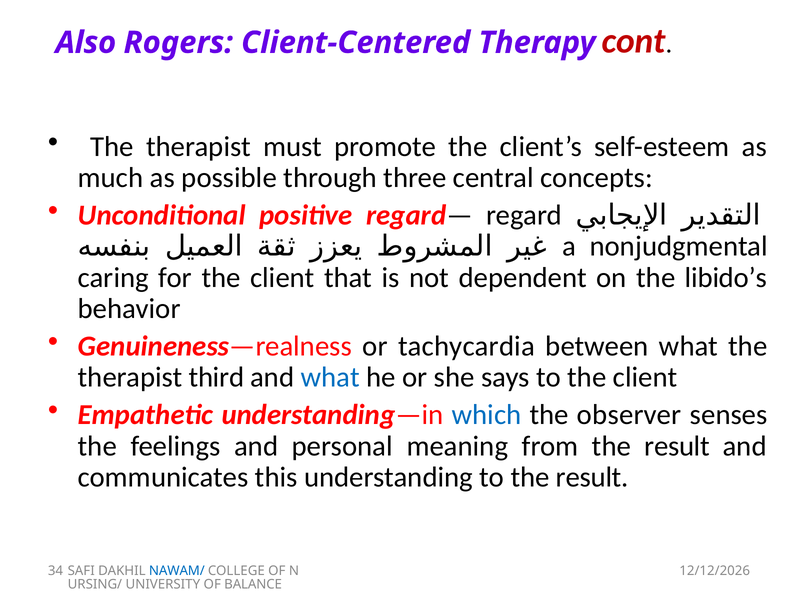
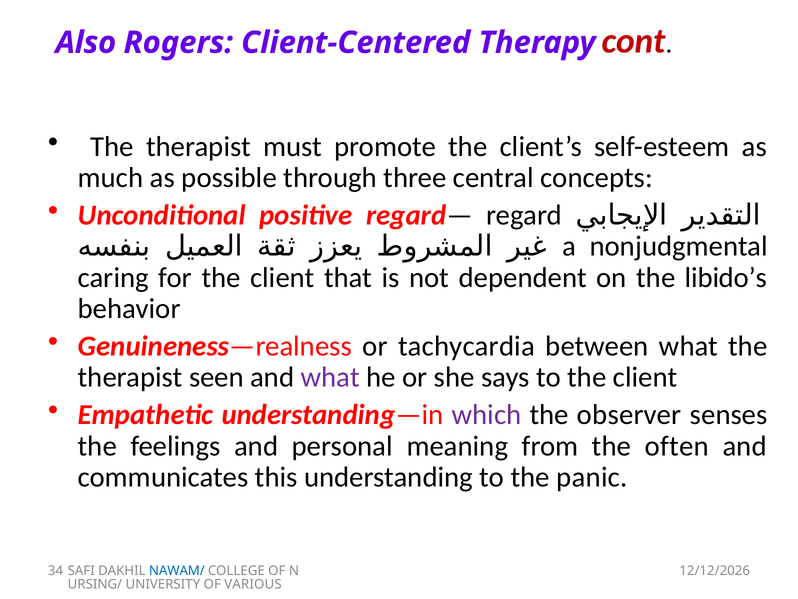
third: third -> seen (216, 377)
what colour: blue -> purple (330, 377)
which colour: blue -> purple (487, 415)
from the result: result -> often (677, 446)
to the result: result -> panic (592, 477)
BALANCE: BALANCE -> VARIOUS (253, 584)
